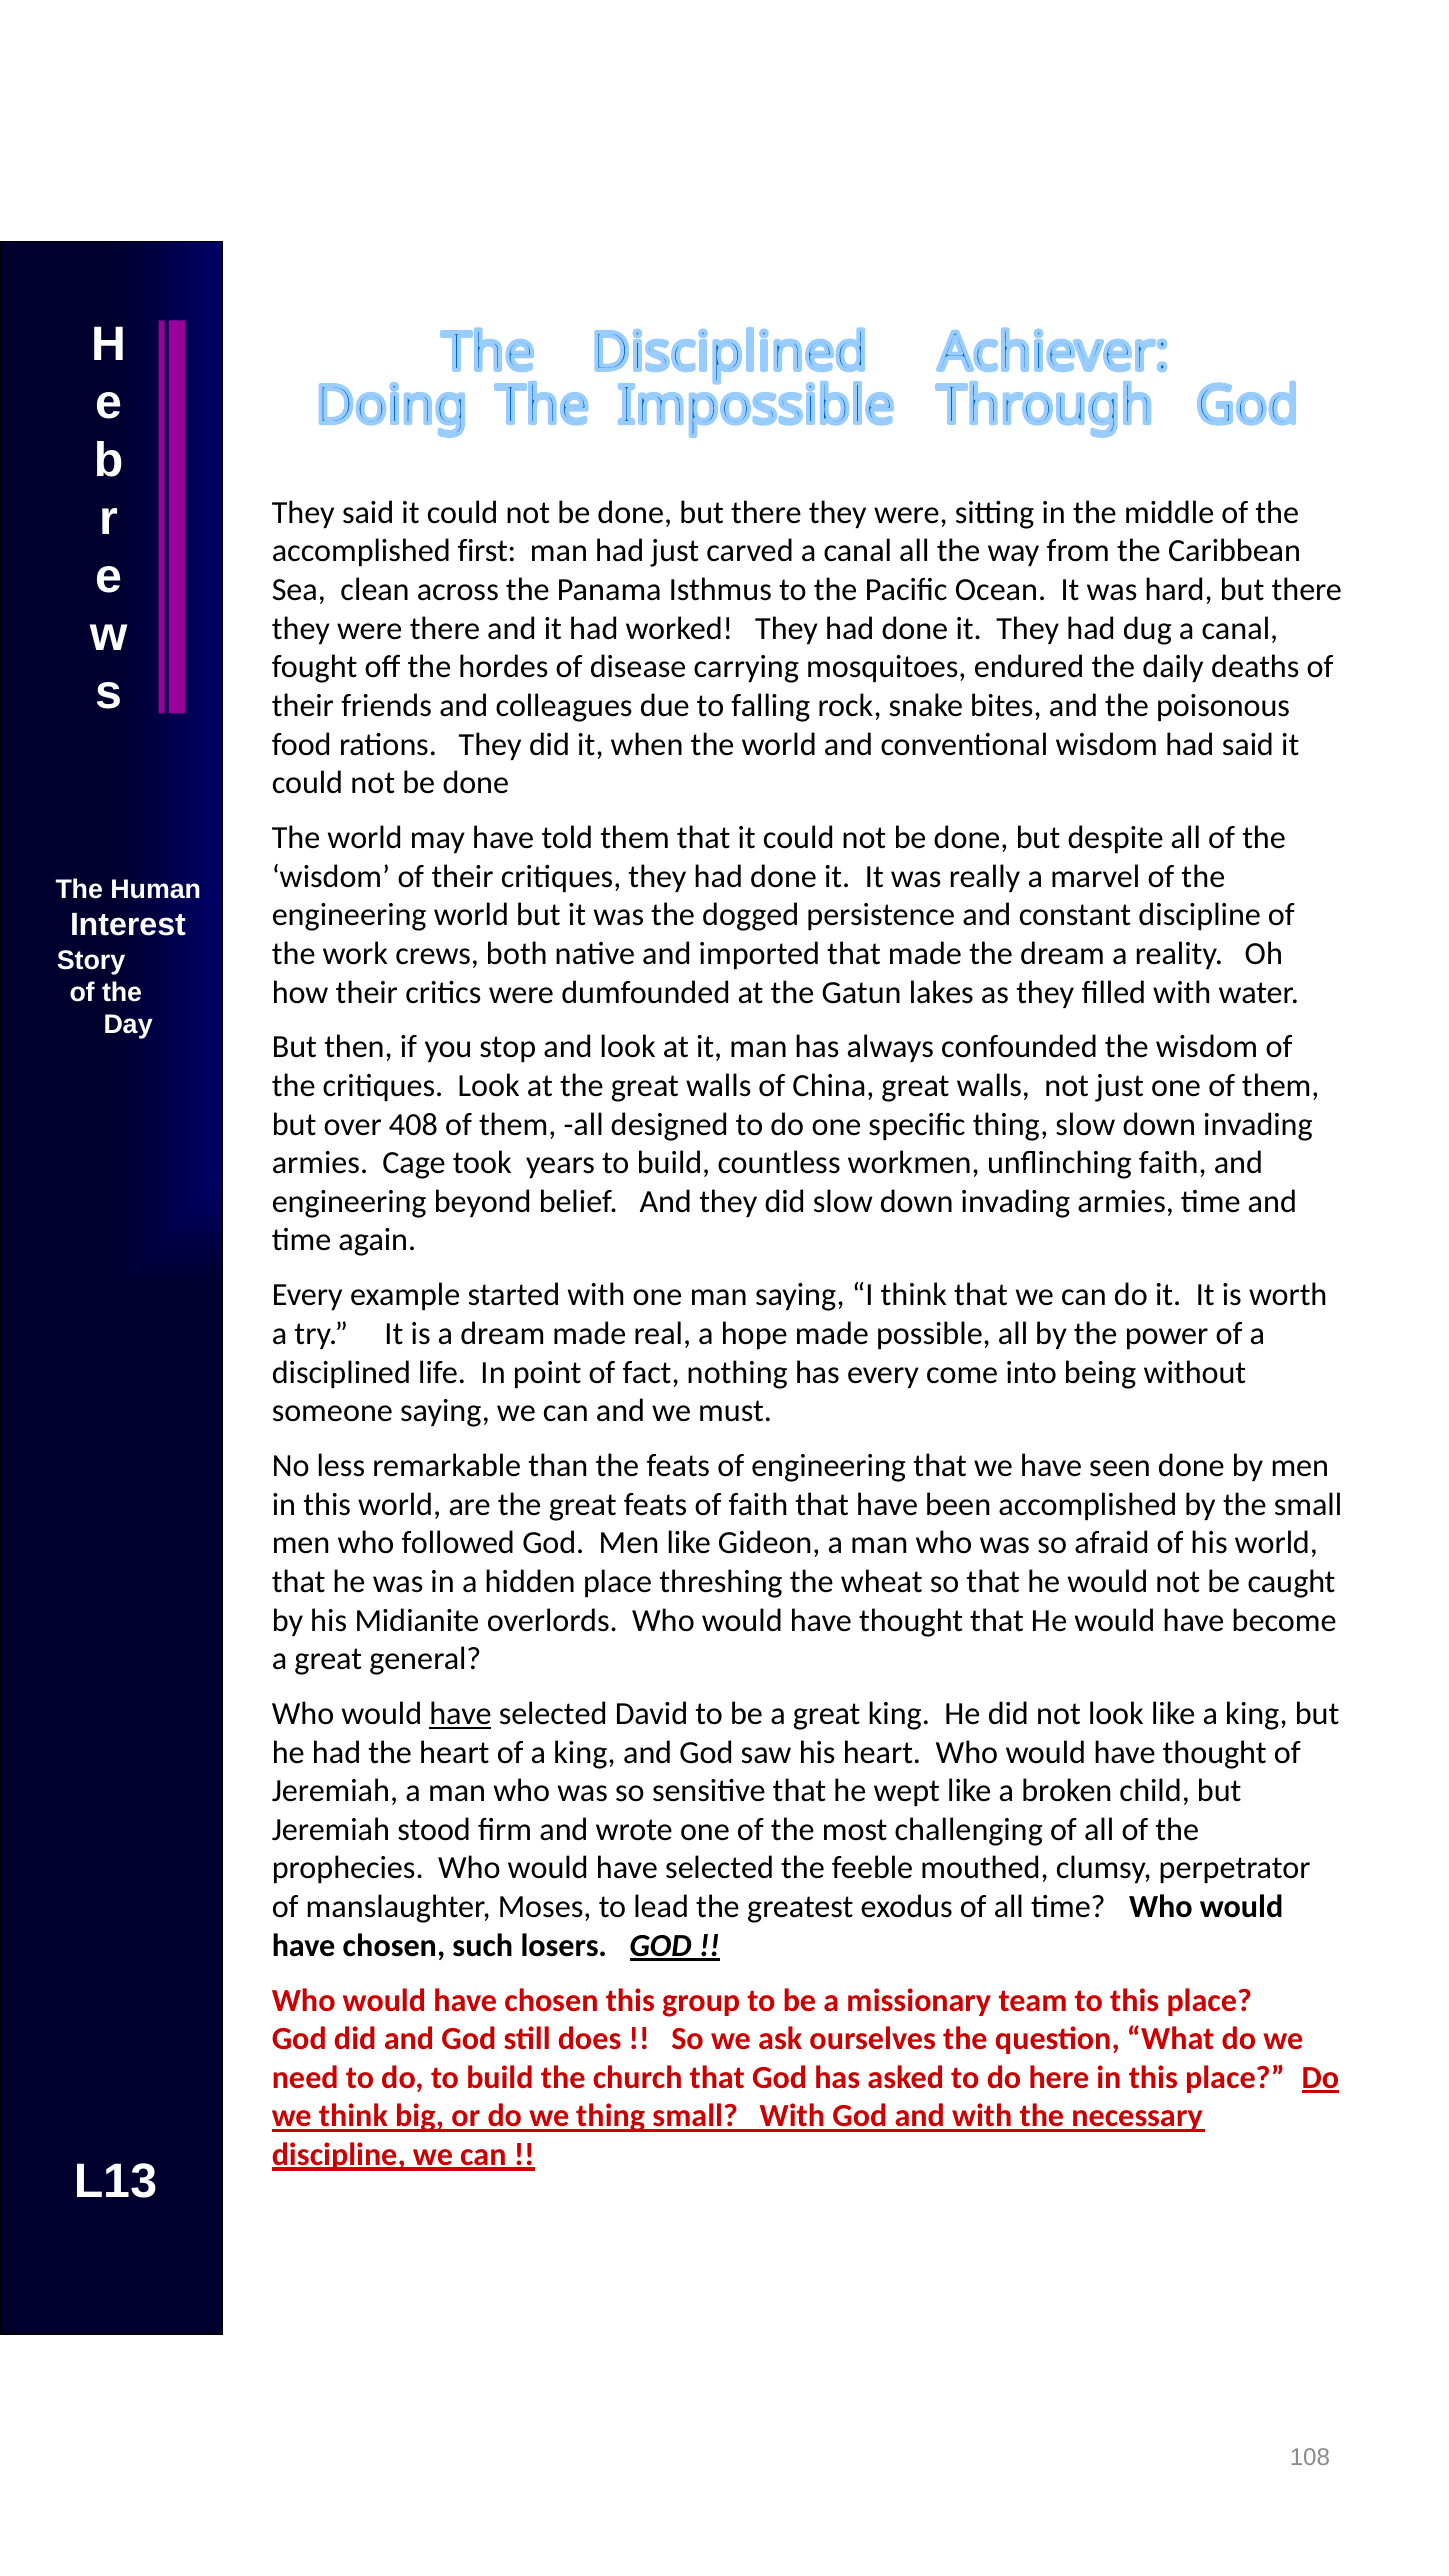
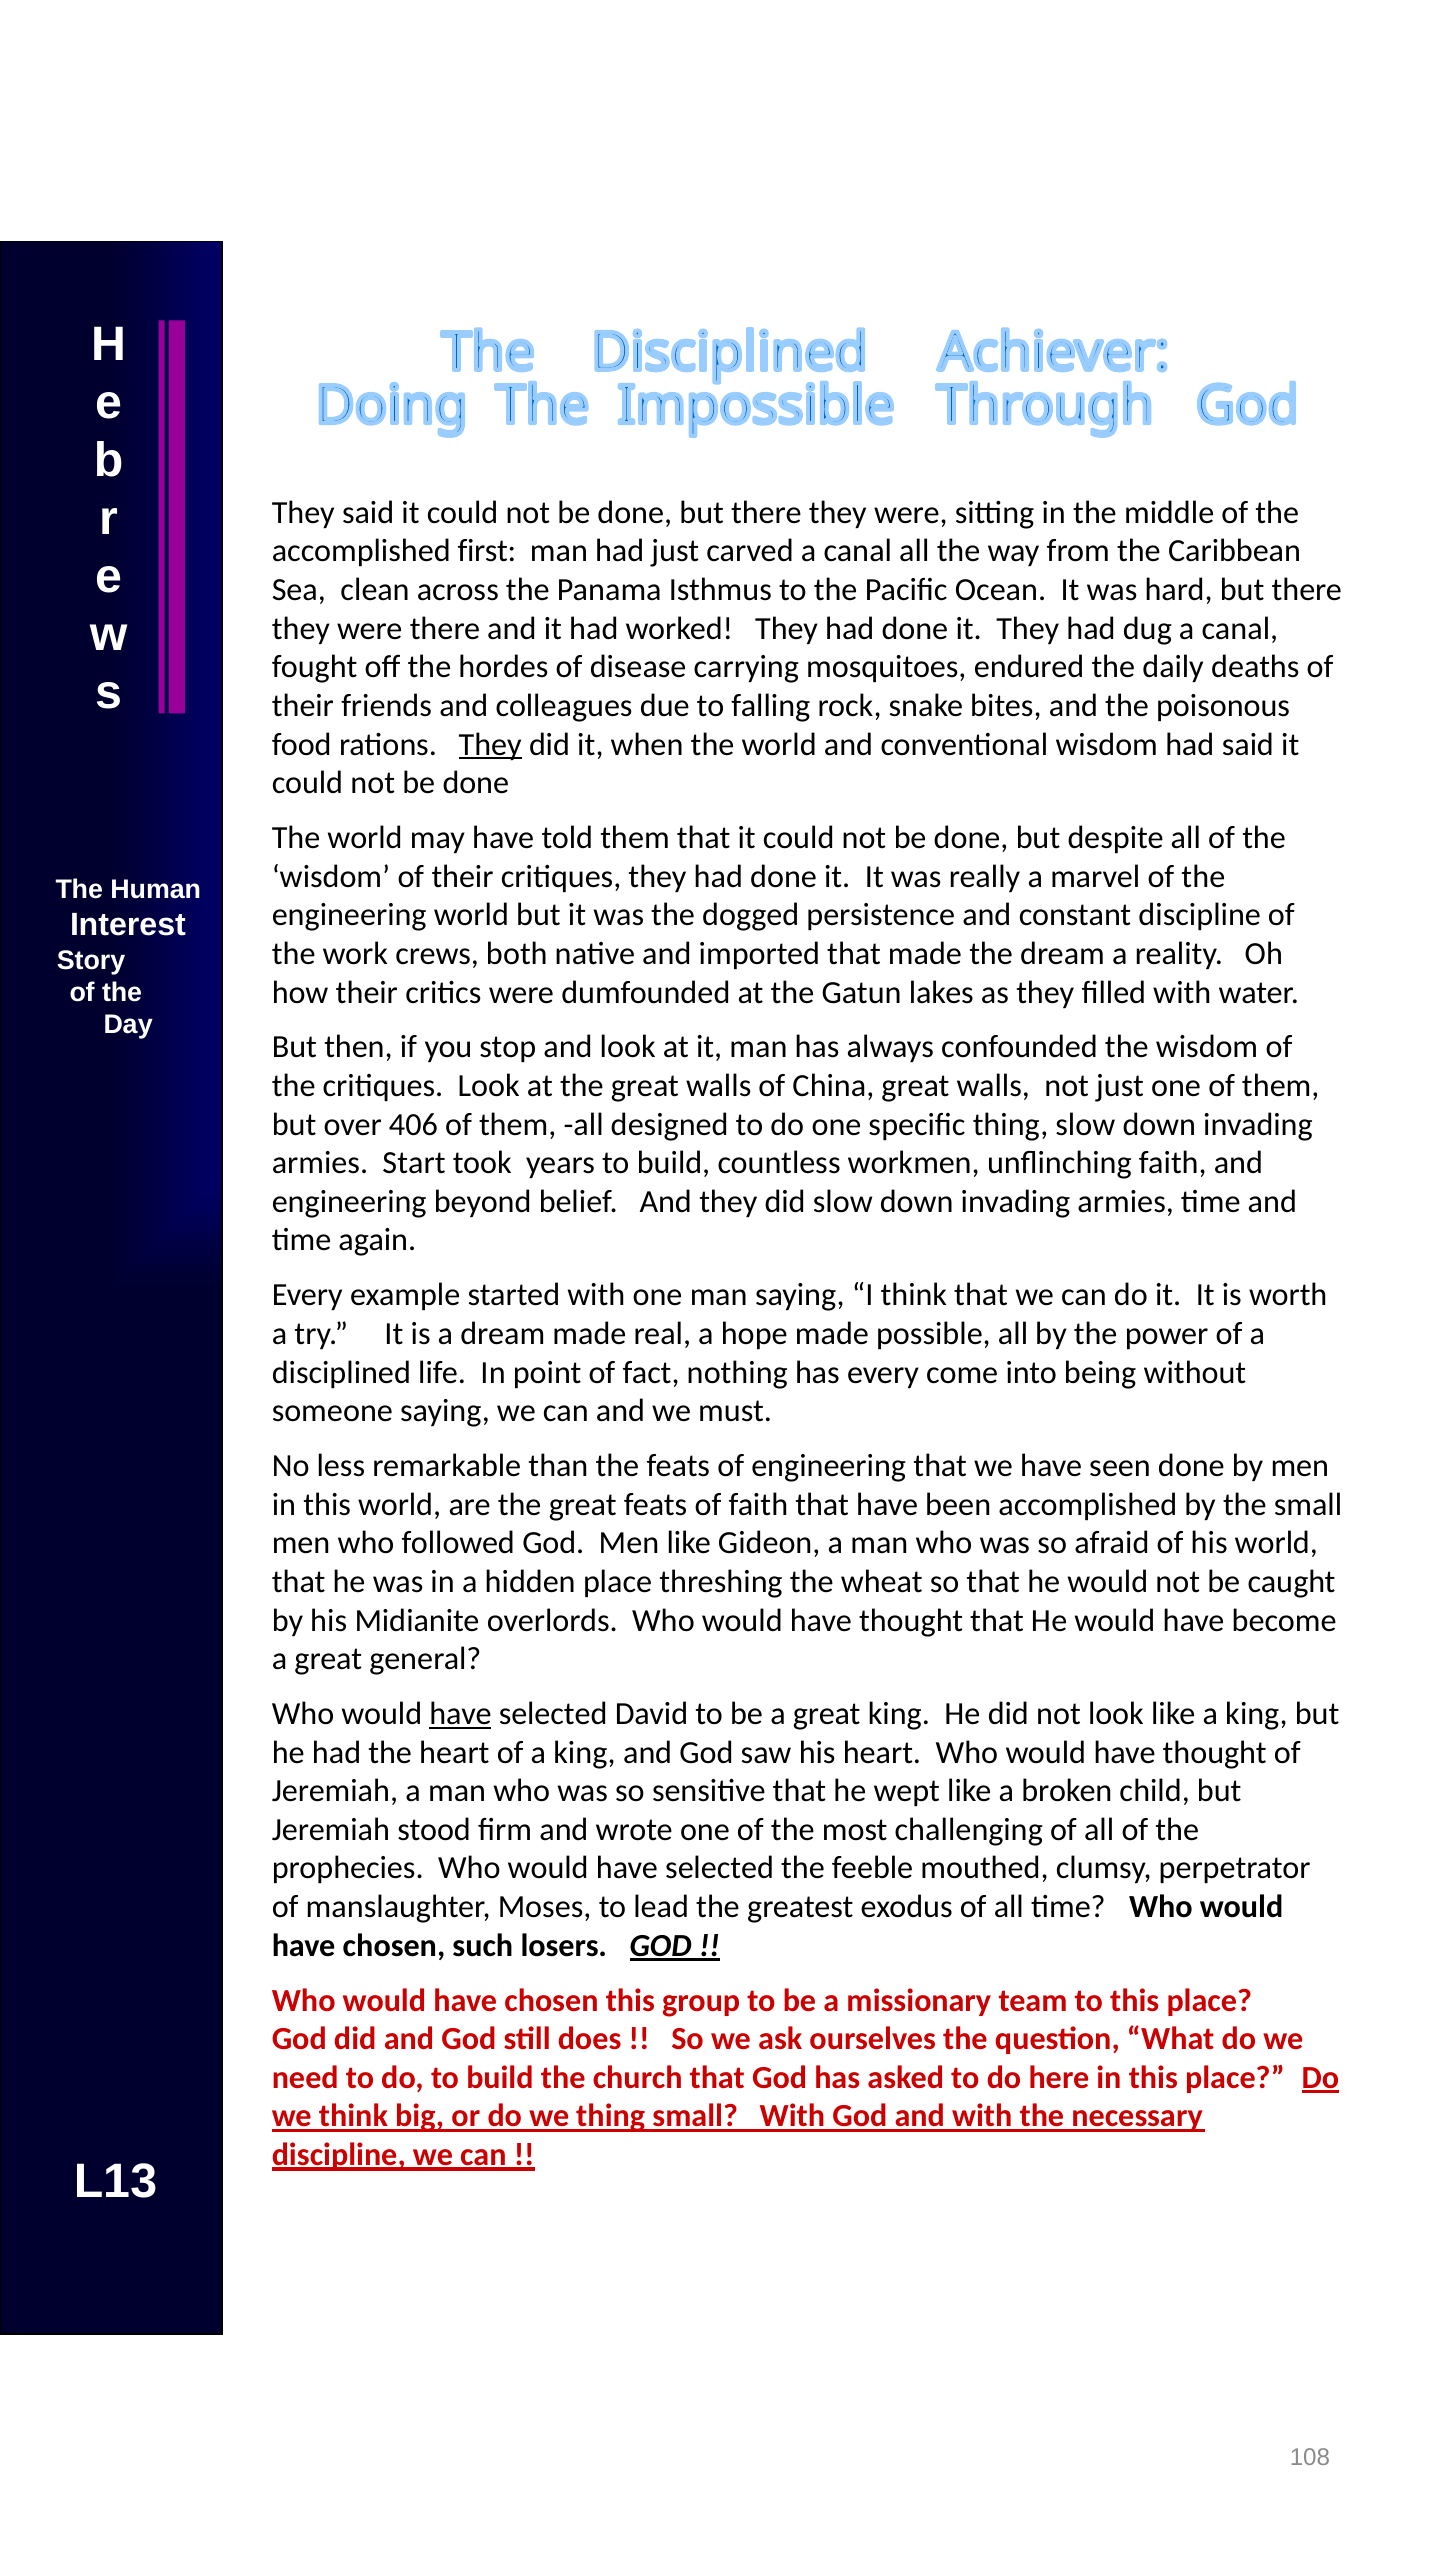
They underline: none -> present (490, 744)
408: 408 -> 406 (413, 1124)
Cage: Cage -> Start (414, 1163)
